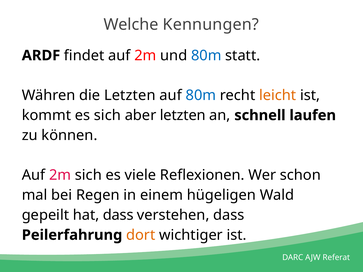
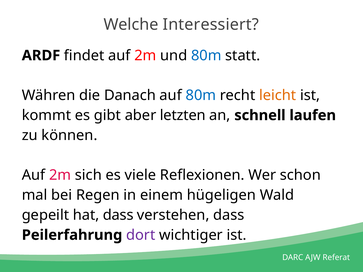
Kennungen: Kennungen -> Interessiert (211, 25)
die Letzten: Letzten -> Danach (130, 95)
es sich: sich -> gibt (107, 115)
dort colour: orange -> purple (141, 235)
